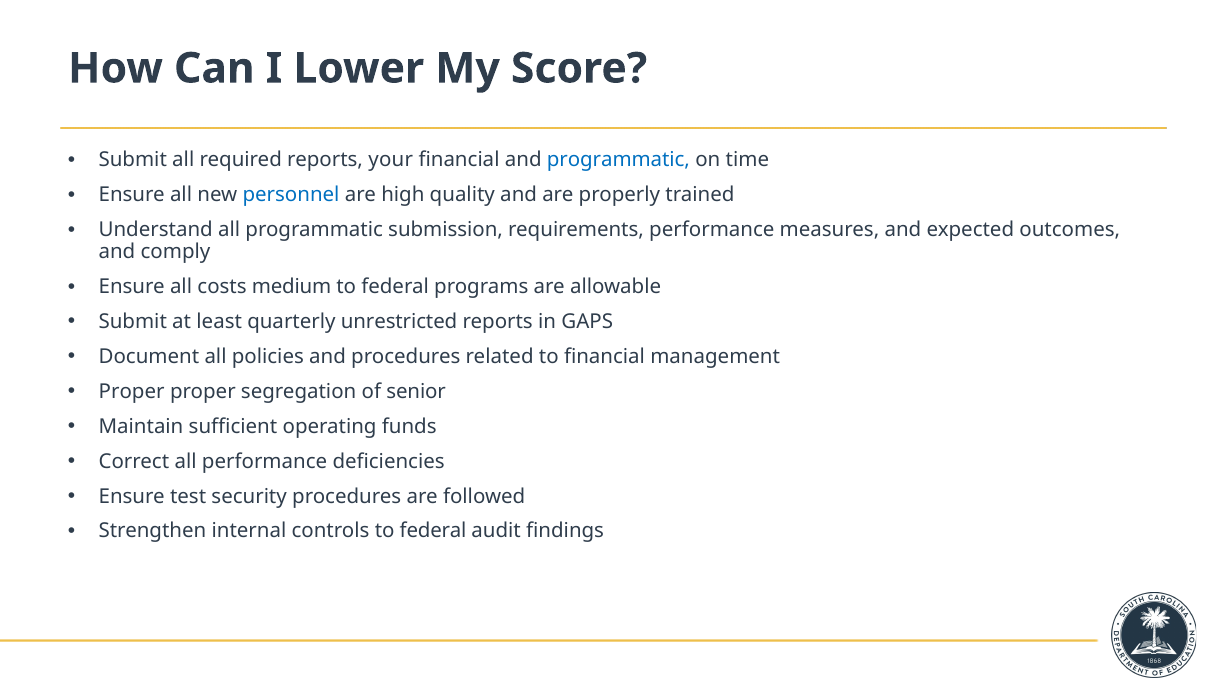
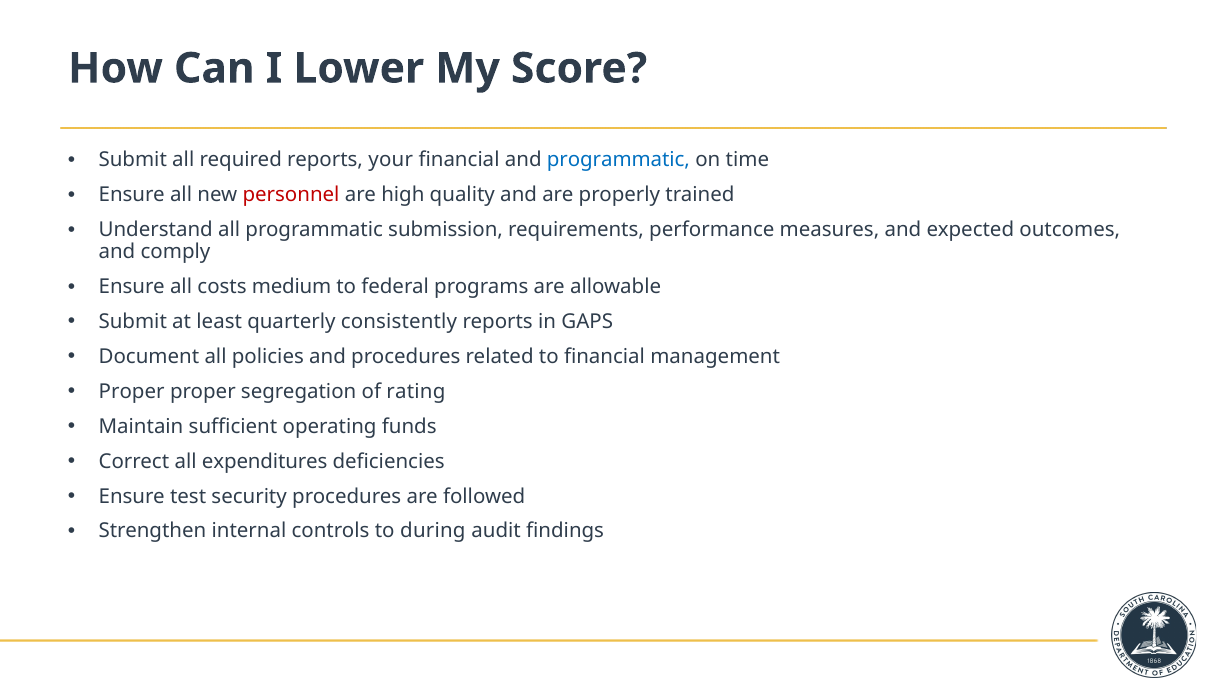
personnel colour: blue -> red (291, 195)
unrestricted: unrestricted -> consistently (399, 322)
senior: senior -> rating (416, 392)
all performance: performance -> expenditures (265, 462)
controls to federal: federal -> during (433, 531)
